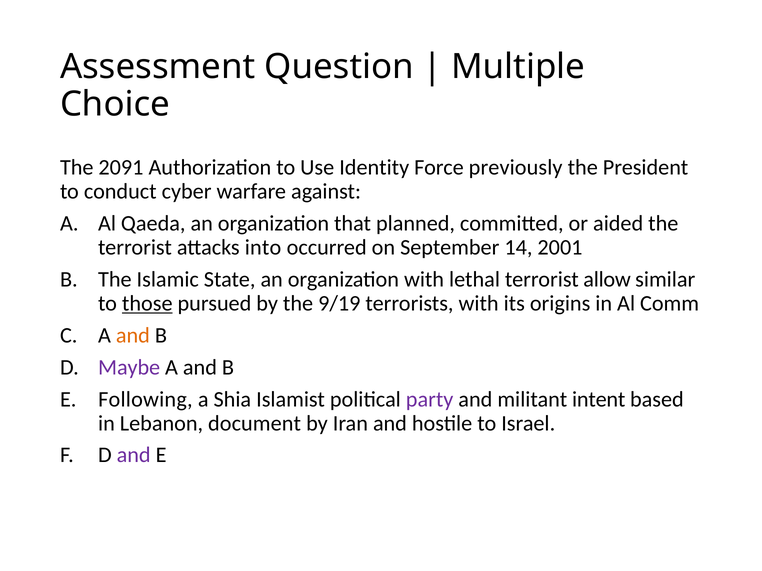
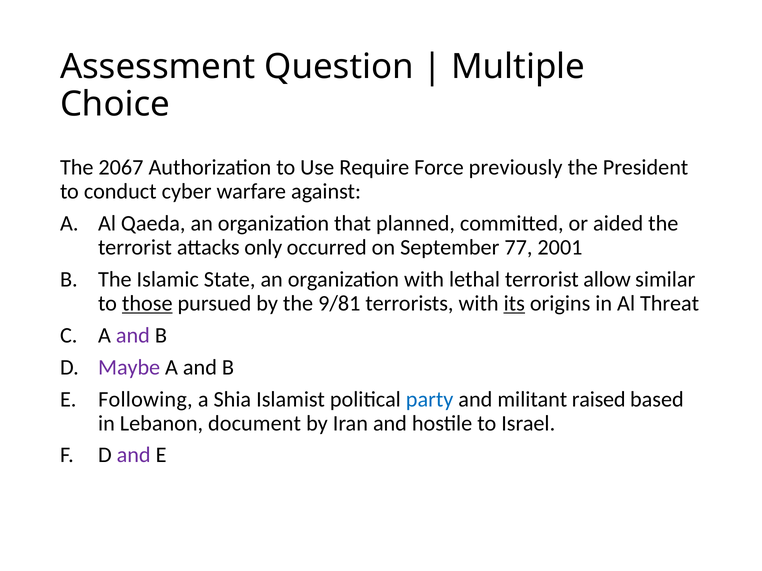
2091: 2091 -> 2067 (121, 168)
Identity: Identity -> Require (374, 168)
into: into -> only (263, 248)
14: 14 -> 77 (518, 248)
9/19: 9/19 -> 9/81 (339, 304)
its underline: none -> present (514, 304)
Comm: Comm -> Threat (670, 304)
and colour: orange -> purple (133, 336)
party colour: purple -> blue (430, 400)
intent: intent -> raised (599, 400)
